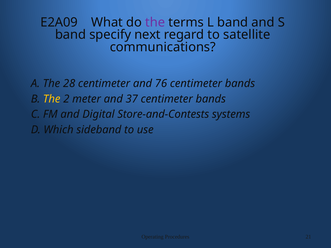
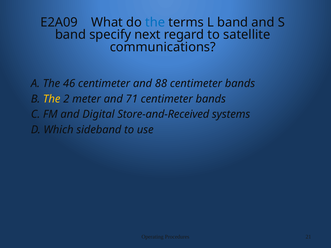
the colour: purple -> blue (155, 22)
28: 28 -> 46 (69, 84)
76: 76 -> 88 (161, 84)
37: 37 -> 71 (132, 99)
Store-and-Contests: Store-and-Contests -> Store-and-Received (163, 114)
